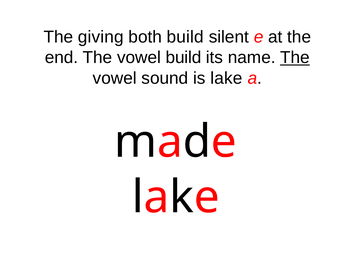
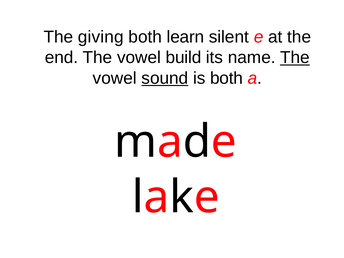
both build: build -> learn (185, 37)
sound underline: none -> present (165, 78)
is lake: lake -> both (227, 78)
